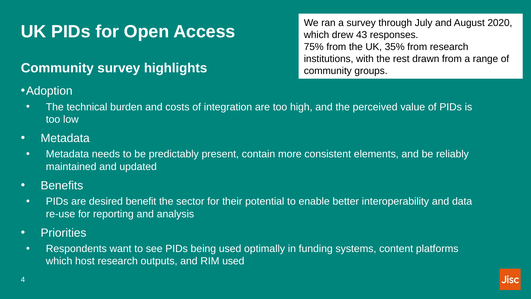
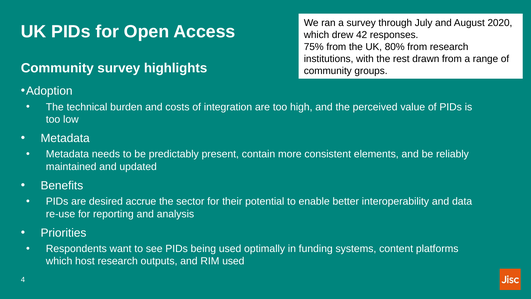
43: 43 -> 42 (362, 35)
35%: 35% -> 80% (395, 47)
benefit: benefit -> accrue (141, 201)
